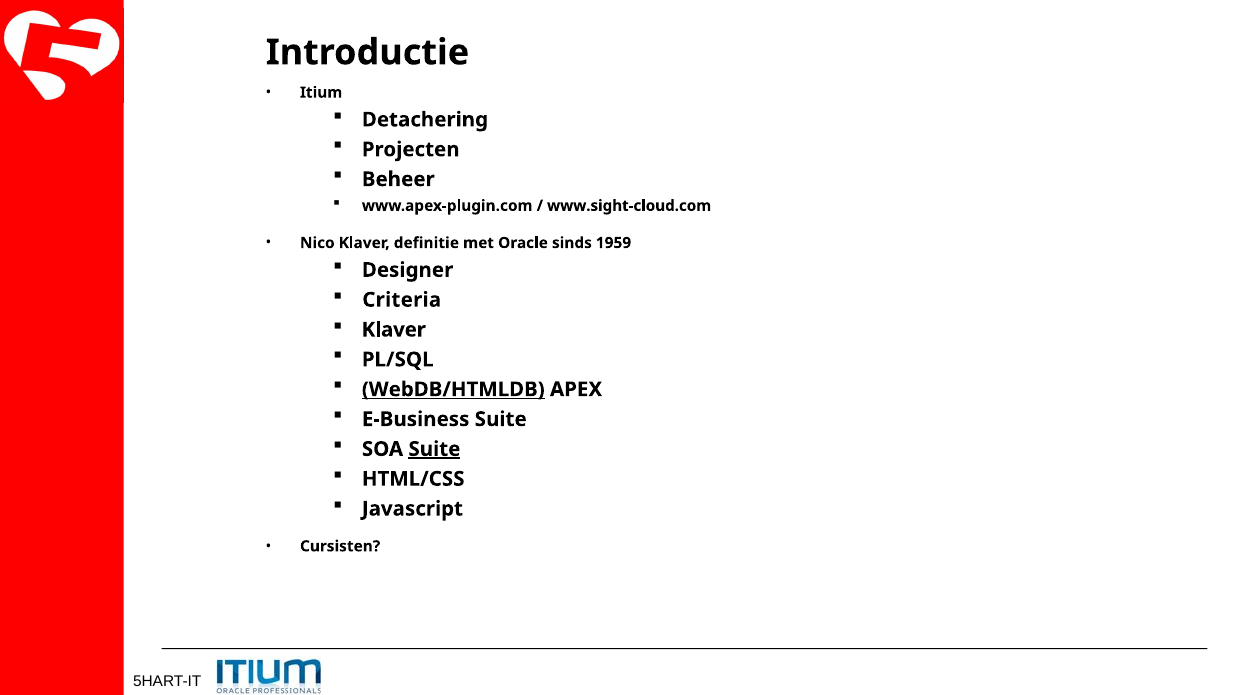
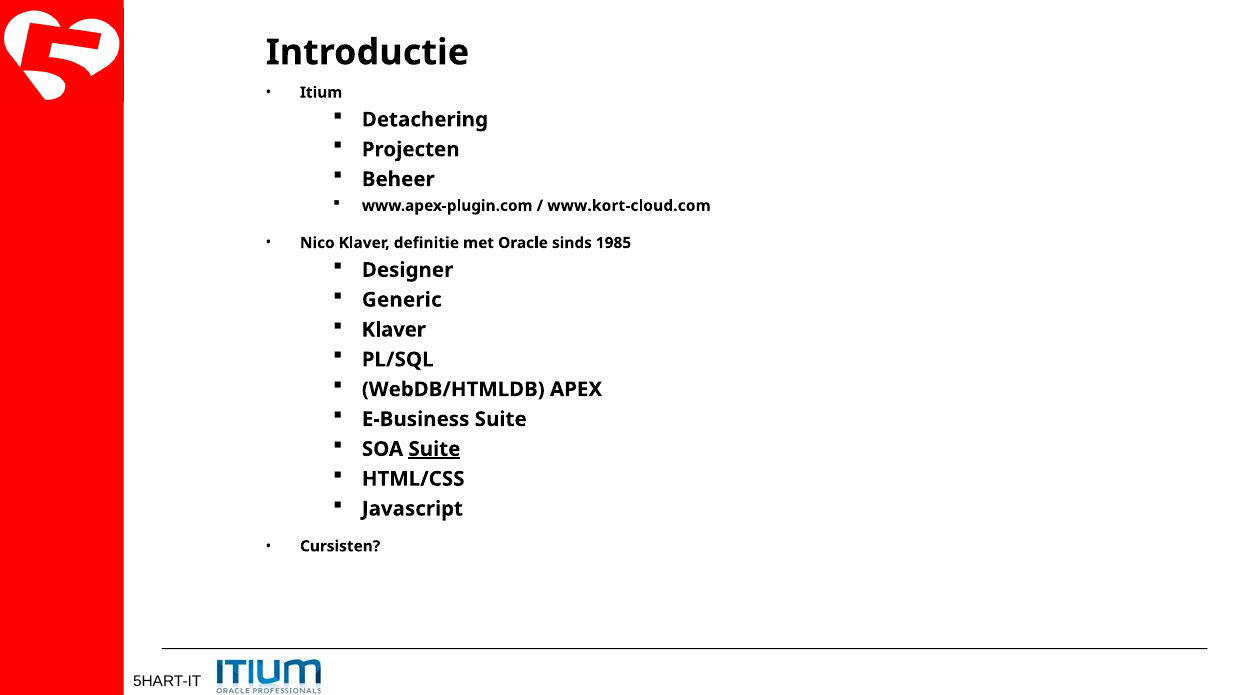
www.sight-cloud.com: www.sight-cloud.com -> www.kort-cloud.com (629, 206)
1959: 1959 -> 1985 (613, 243)
Criteria: Criteria -> Generic (402, 300)
WebDB/HTMLDB underline: present -> none (453, 390)
